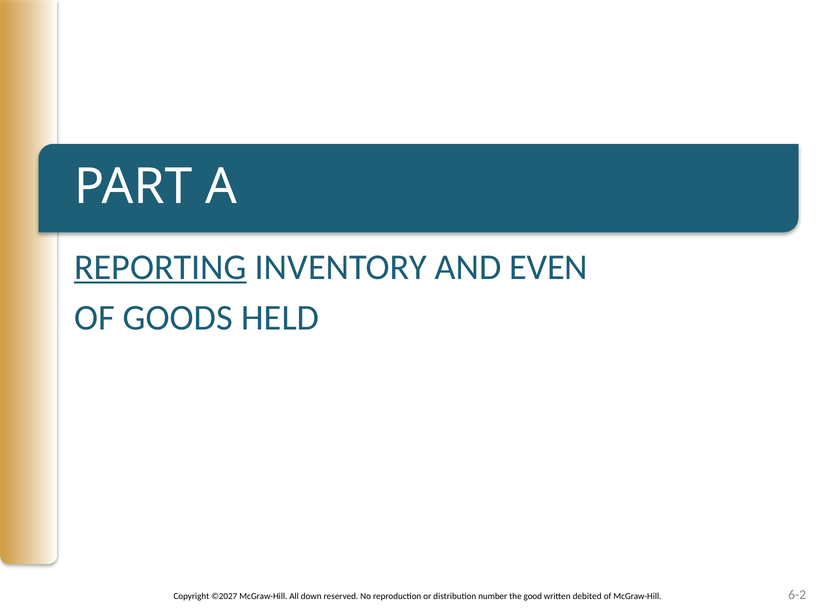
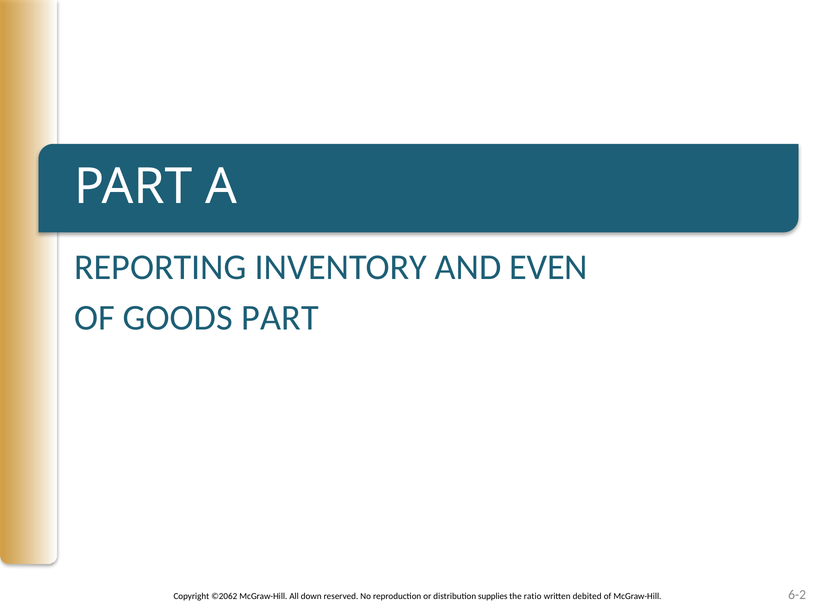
REPORTING underline: present -> none (160, 267)
GOODS HELD: HELD -> PART (280, 318)
©2027: ©2027 -> ©2062 (224, 596)
number: number -> supplies (493, 596)
good: good -> ratio (533, 596)
